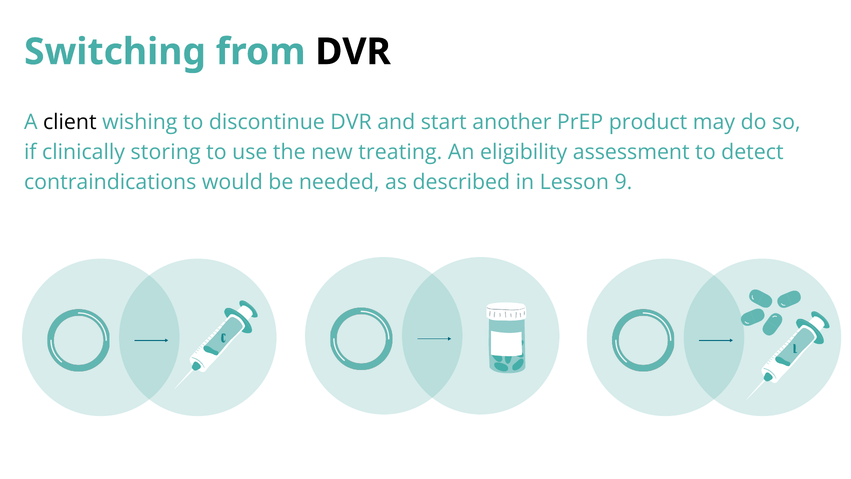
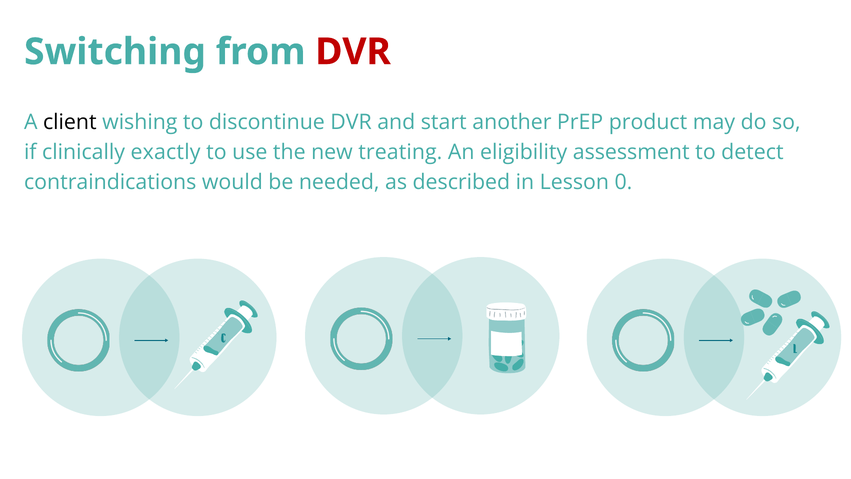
DVR colour: black -> red (353, 52)
storing: storing -> exactly (166, 152)
9: 9 -> 0 (623, 182)
